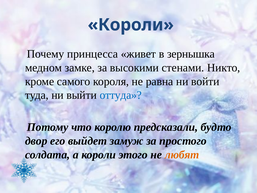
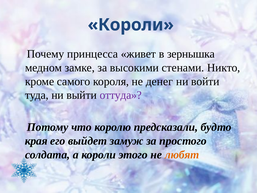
равна: равна -> денег (159, 81)
оттуда colour: blue -> purple (121, 95)
двор: двор -> края (36, 141)
